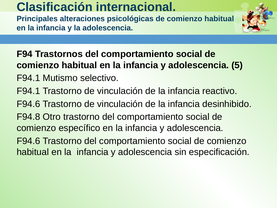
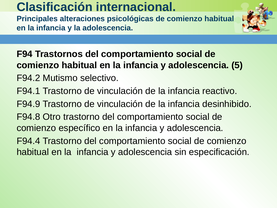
F94.1: F94.1 -> F94.2 (28, 78)
F94.6: F94.6 -> F94.9 (28, 104)
F94.6: F94.6 -> F94.4 (28, 141)
